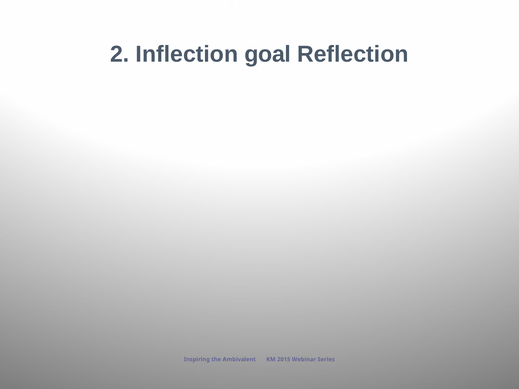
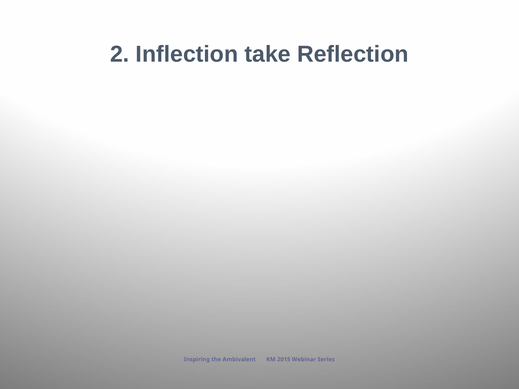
goal: goal -> take (268, 54)
